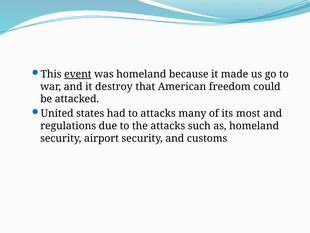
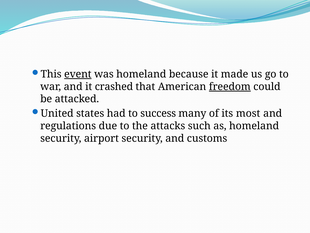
destroy: destroy -> crashed (114, 86)
freedom underline: none -> present (230, 86)
to attacks: attacks -> success (158, 113)
